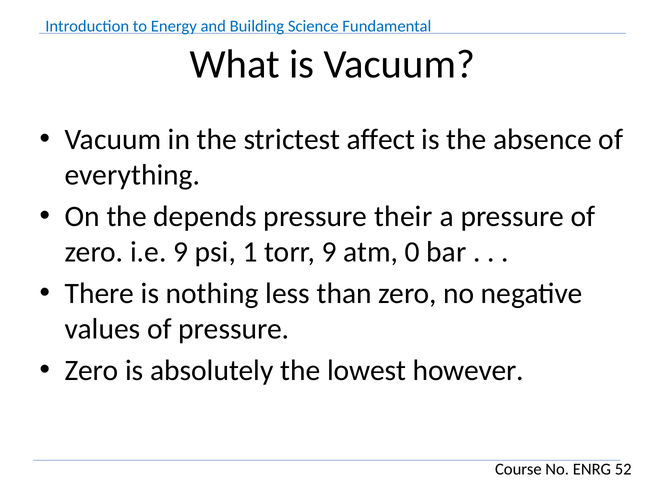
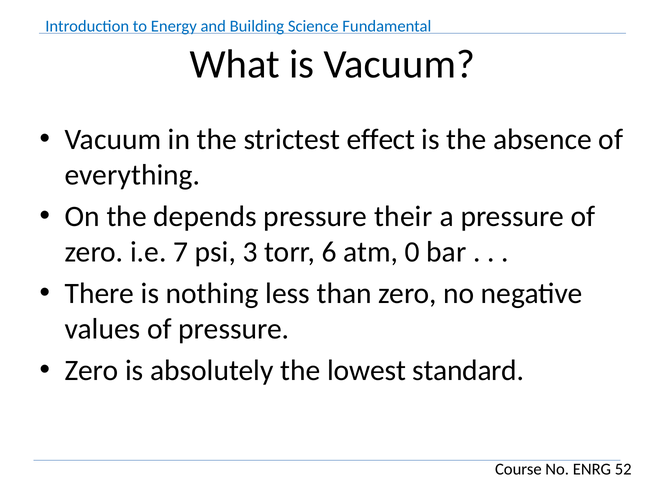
affect: affect -> effect (381, 140)
i.e 9: 9 -> 7 (181, 252)
1: 1 -> 3 (250, 252)
torr 9: 9 -> 6 (329, 252)
however: however -> standard (468, 370)
